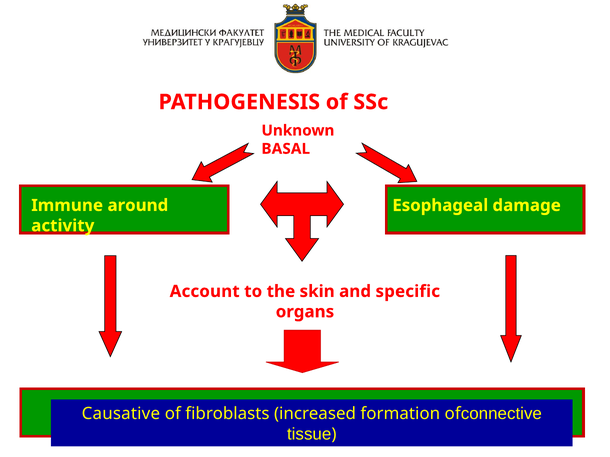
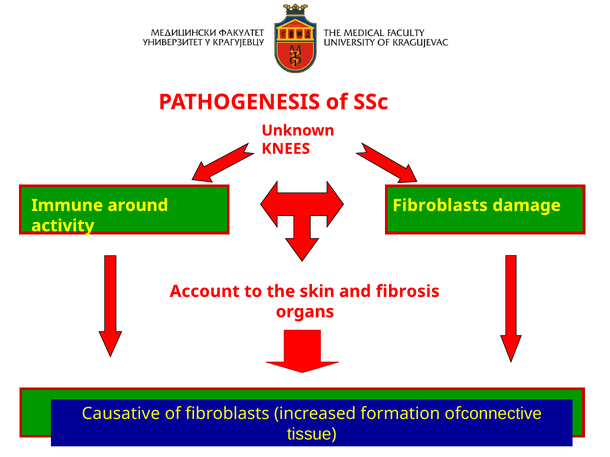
BASAL: BASAL -> KNEES (286, 149)
Esophageal: Esophageal -> Fibroblasts (440, 206)
specific: specific -> fibrosis (408, 292)
